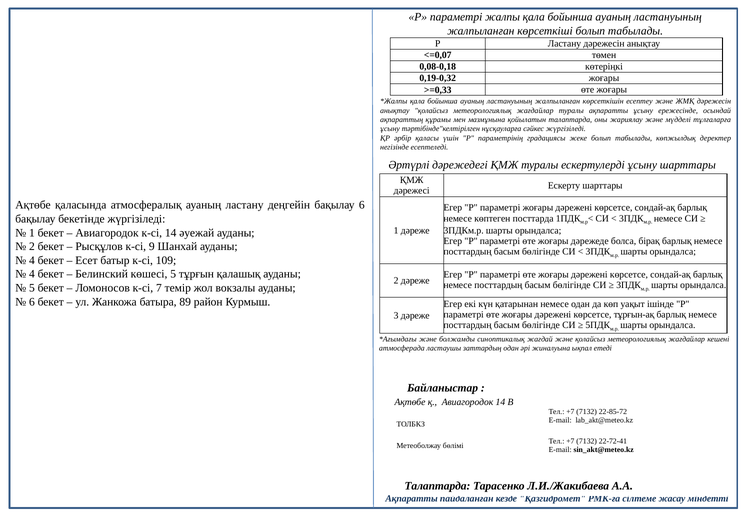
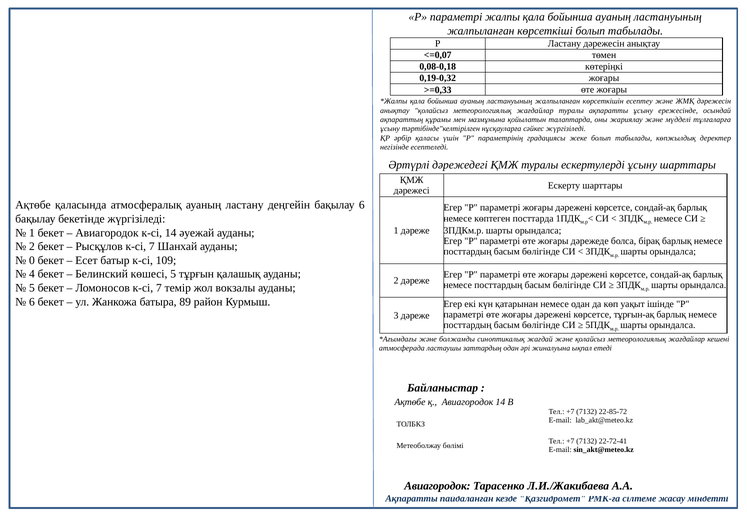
Рысқұлов к-сі 9: 9 -> 7 (152, 247)
4: 4 -> 0 (32, 260)
Талаптарда: Талаптарда -> Авиагородок (437, 486)
